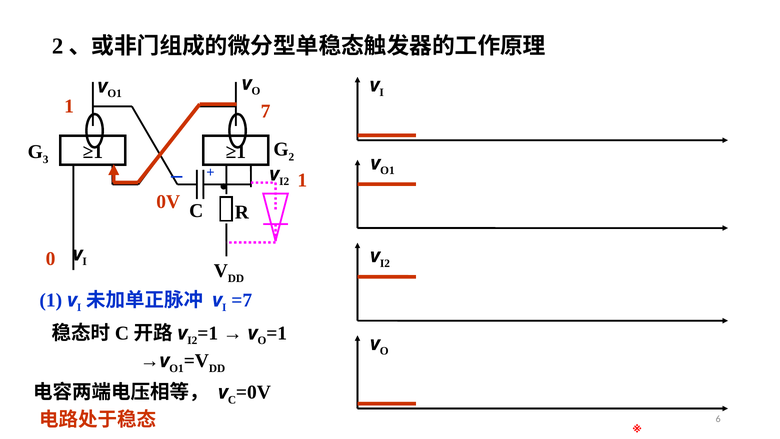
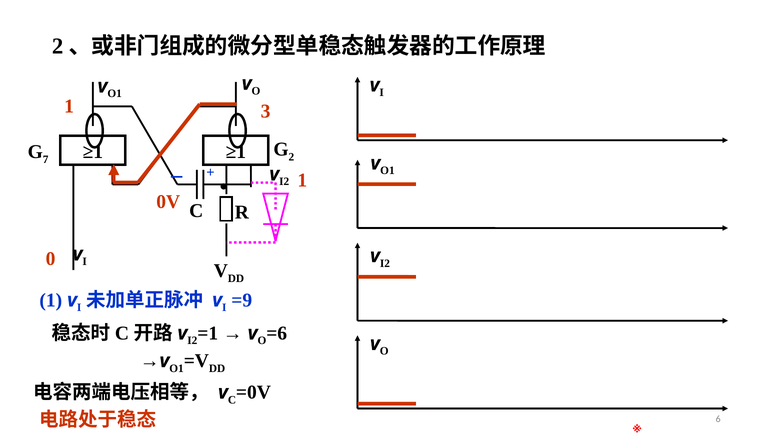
7: 7 -> 3 (266, 111)
3: 3 -> 7 (46, 159)
=7: =7 -> =9 (242, 300)
=1: =1 -> =6 (277, 333)
